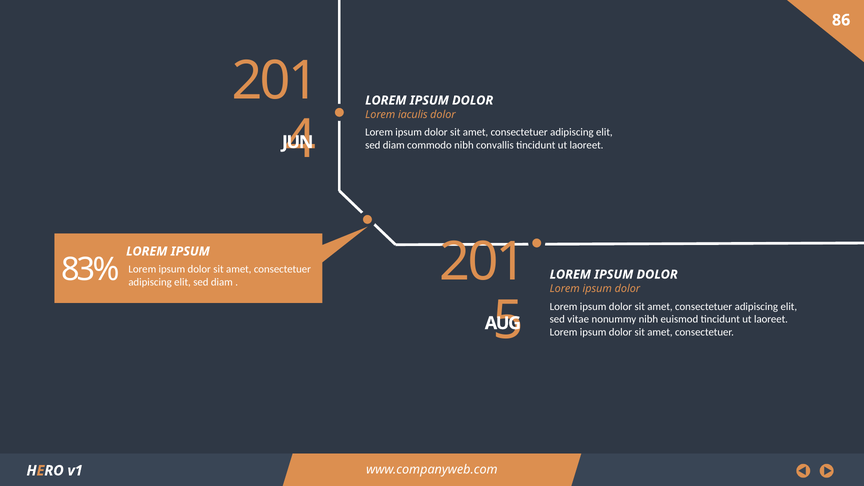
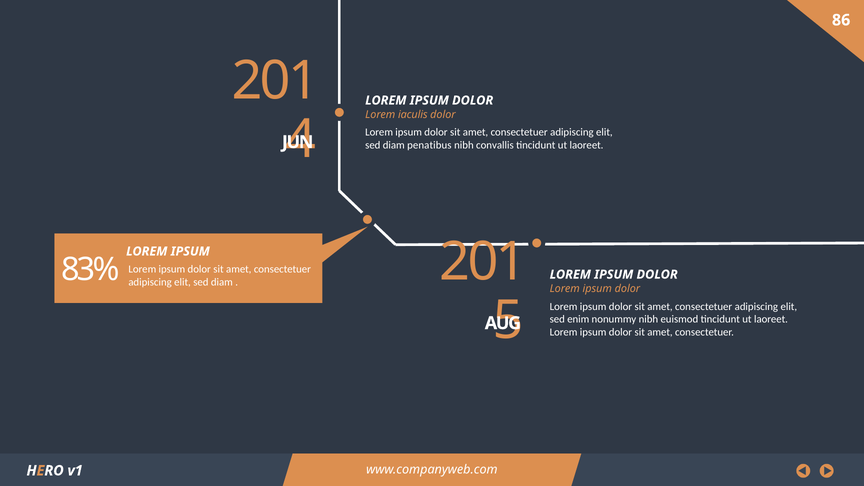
commodo: commodo -> penatibus (429, 145)
vitae: vitae -> enim (578, 319)
